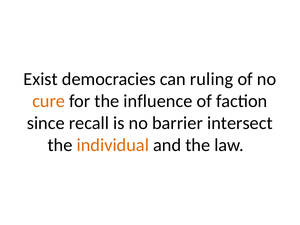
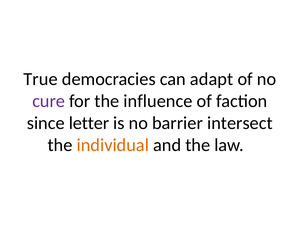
Exist: Exist -> True (41, 79)
ruling: ruling -> adapt (212, 79)
cure colour: orange -> purple (49, 101)
recall: recall -> letter (89, 123)
